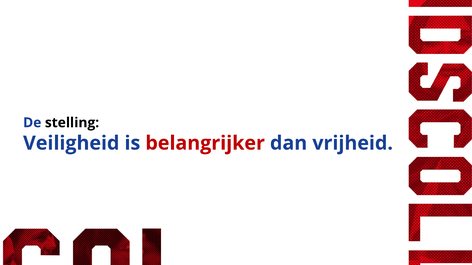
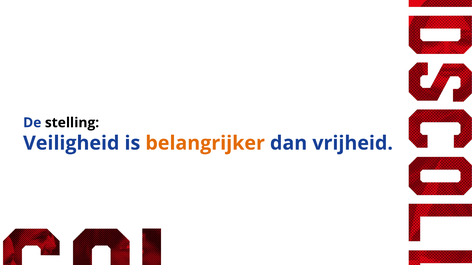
belangrijker colour: red -> orange (205, 143)
